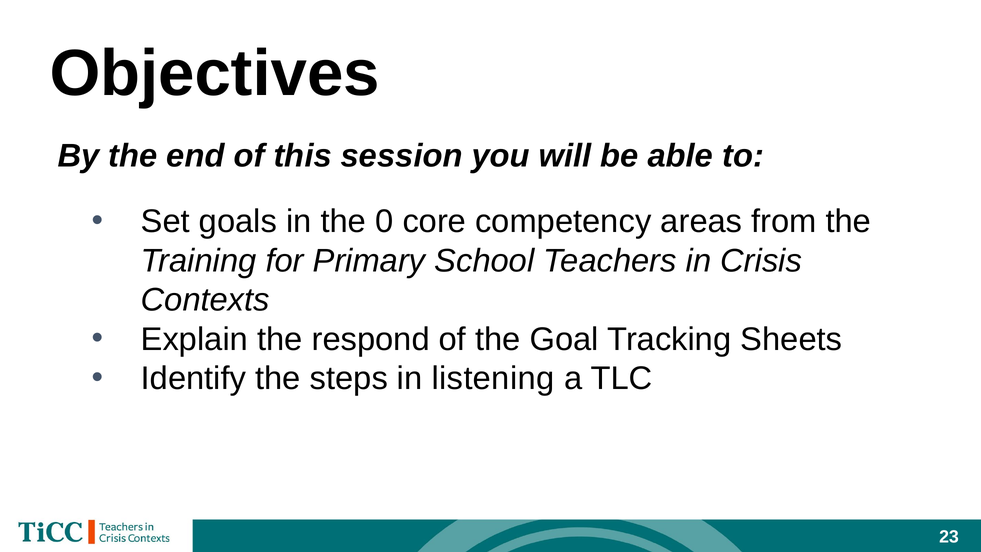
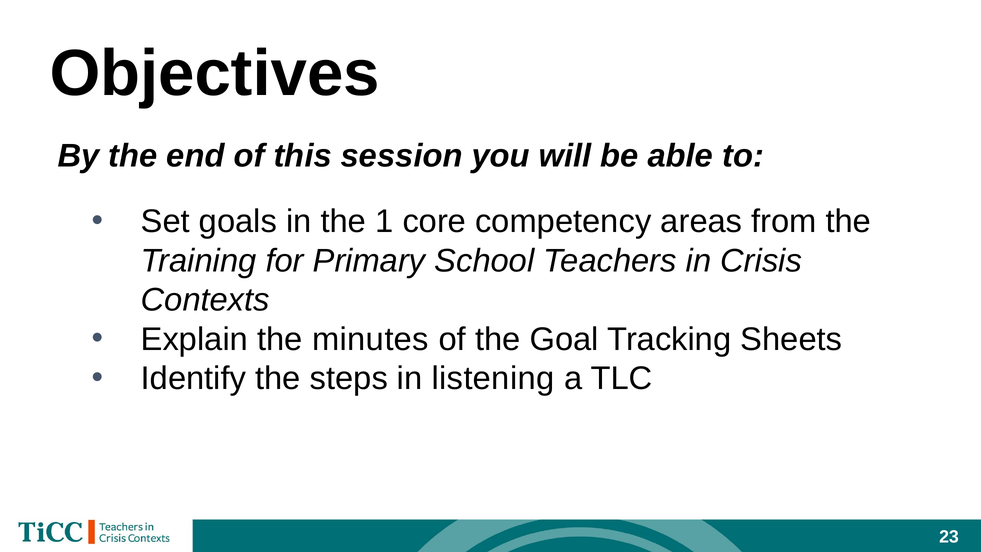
0: 0 -> 1 (384, 222)
respond: respond -> minutes (371, 339)
